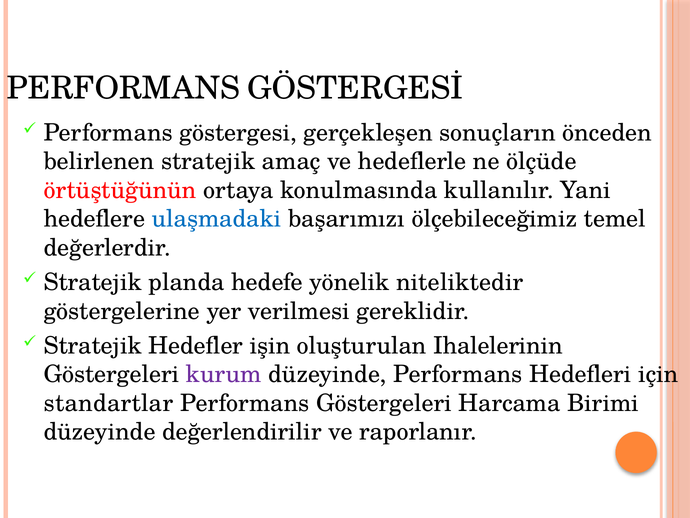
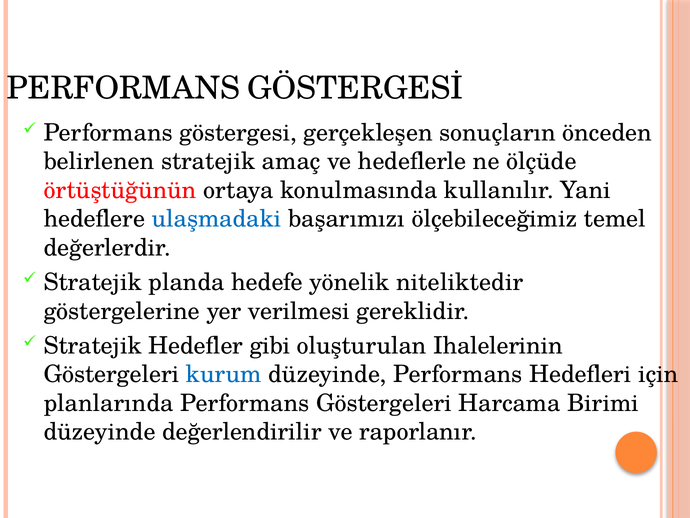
işin: işin -> gibi (270, 345)
kurum colour: purple -> blue (224, 374)
standartlar: standartlar -> planlarında (109, 403)
